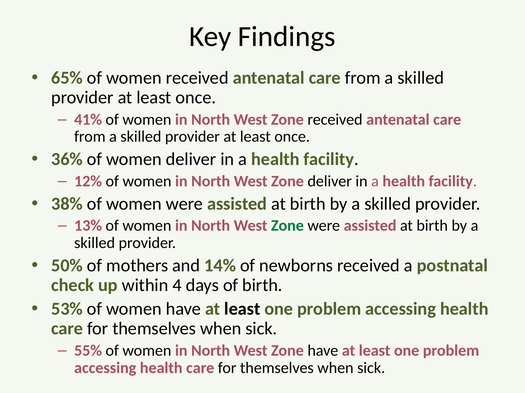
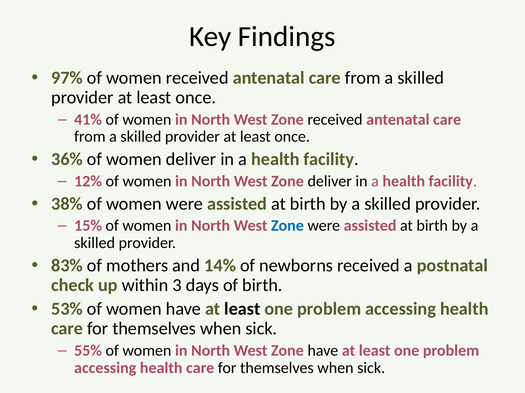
65%: 65% -> 97% (67, 78)
13%: 13% -> 15% (88, 226)
Zone colour: green -> blue (287, 226)
50%: 50% -> 83% (67, 266)
4: 4 -> 3 (177, 286)
